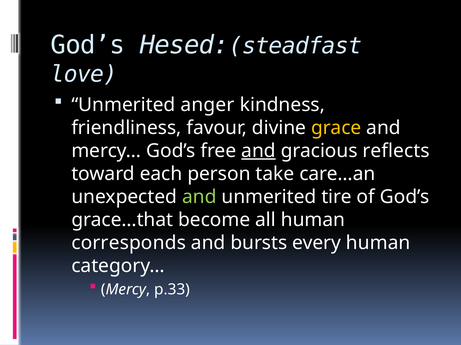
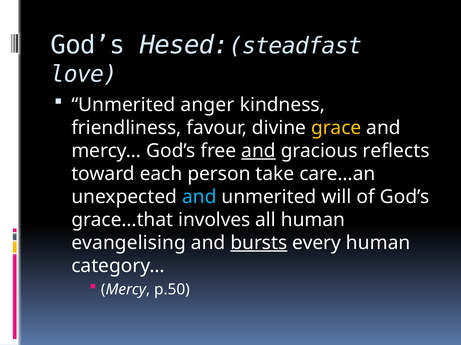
and colour: light green -> light blue (199, 197)
tire: tire -> will (336, 197)
become: become -> involves (214, 220)
corresponds: corresponds -> evangelising (129, 243)
bursts underline: none -> present (259, 243)
p.33: p.33 -> p.50 (172, 290)
